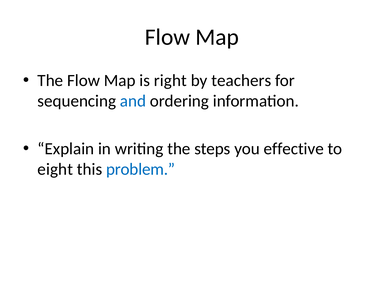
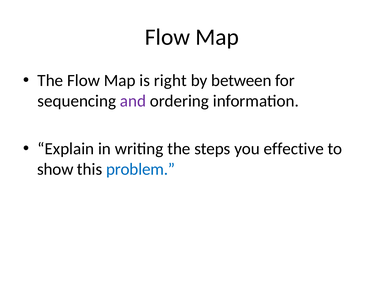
teachers: teachers -> between (241, 81)
and colour: blue -> purple (133, 101)
eight: eight -> show (55, 169)
